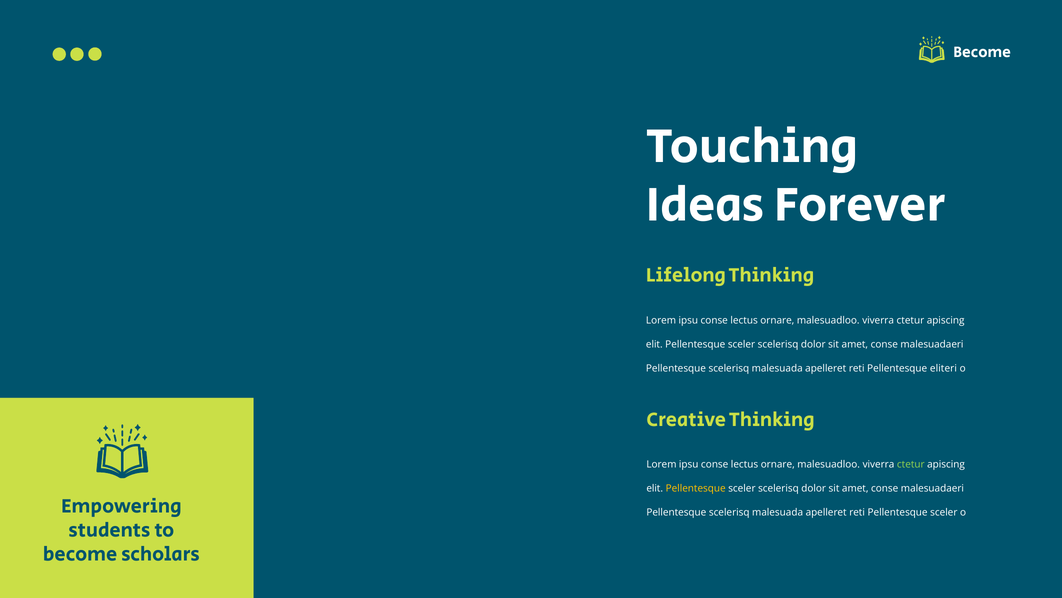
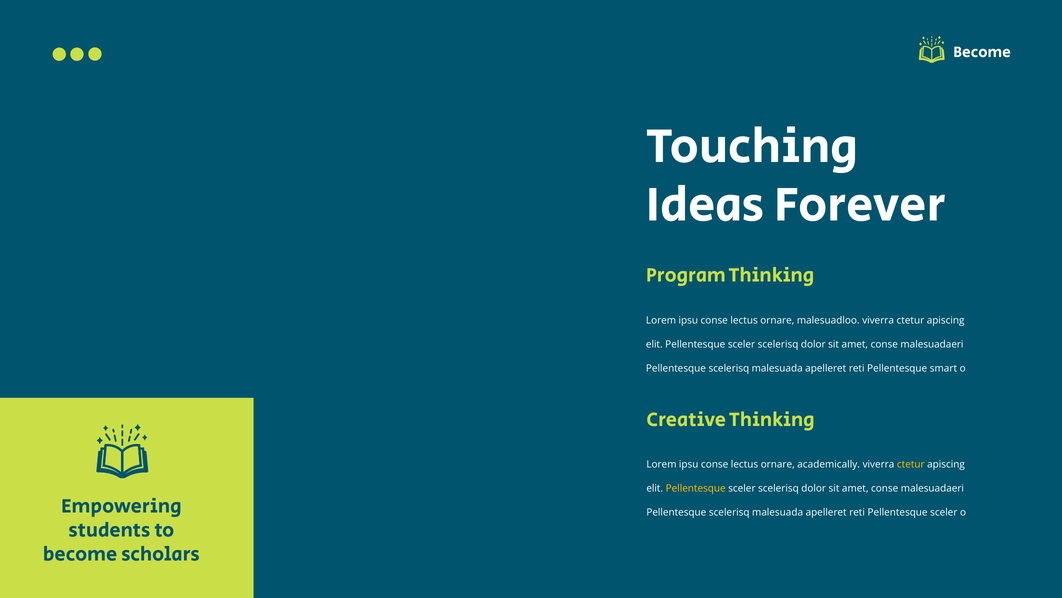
Lifelong: Lifelong -> Program (686, 275)
eliteri: eliteri -> smart (943, 368)
malesuadloo: malesuadloo -> academically (829, 464)
ctetur colour: light green -> yellow (911, 464)
